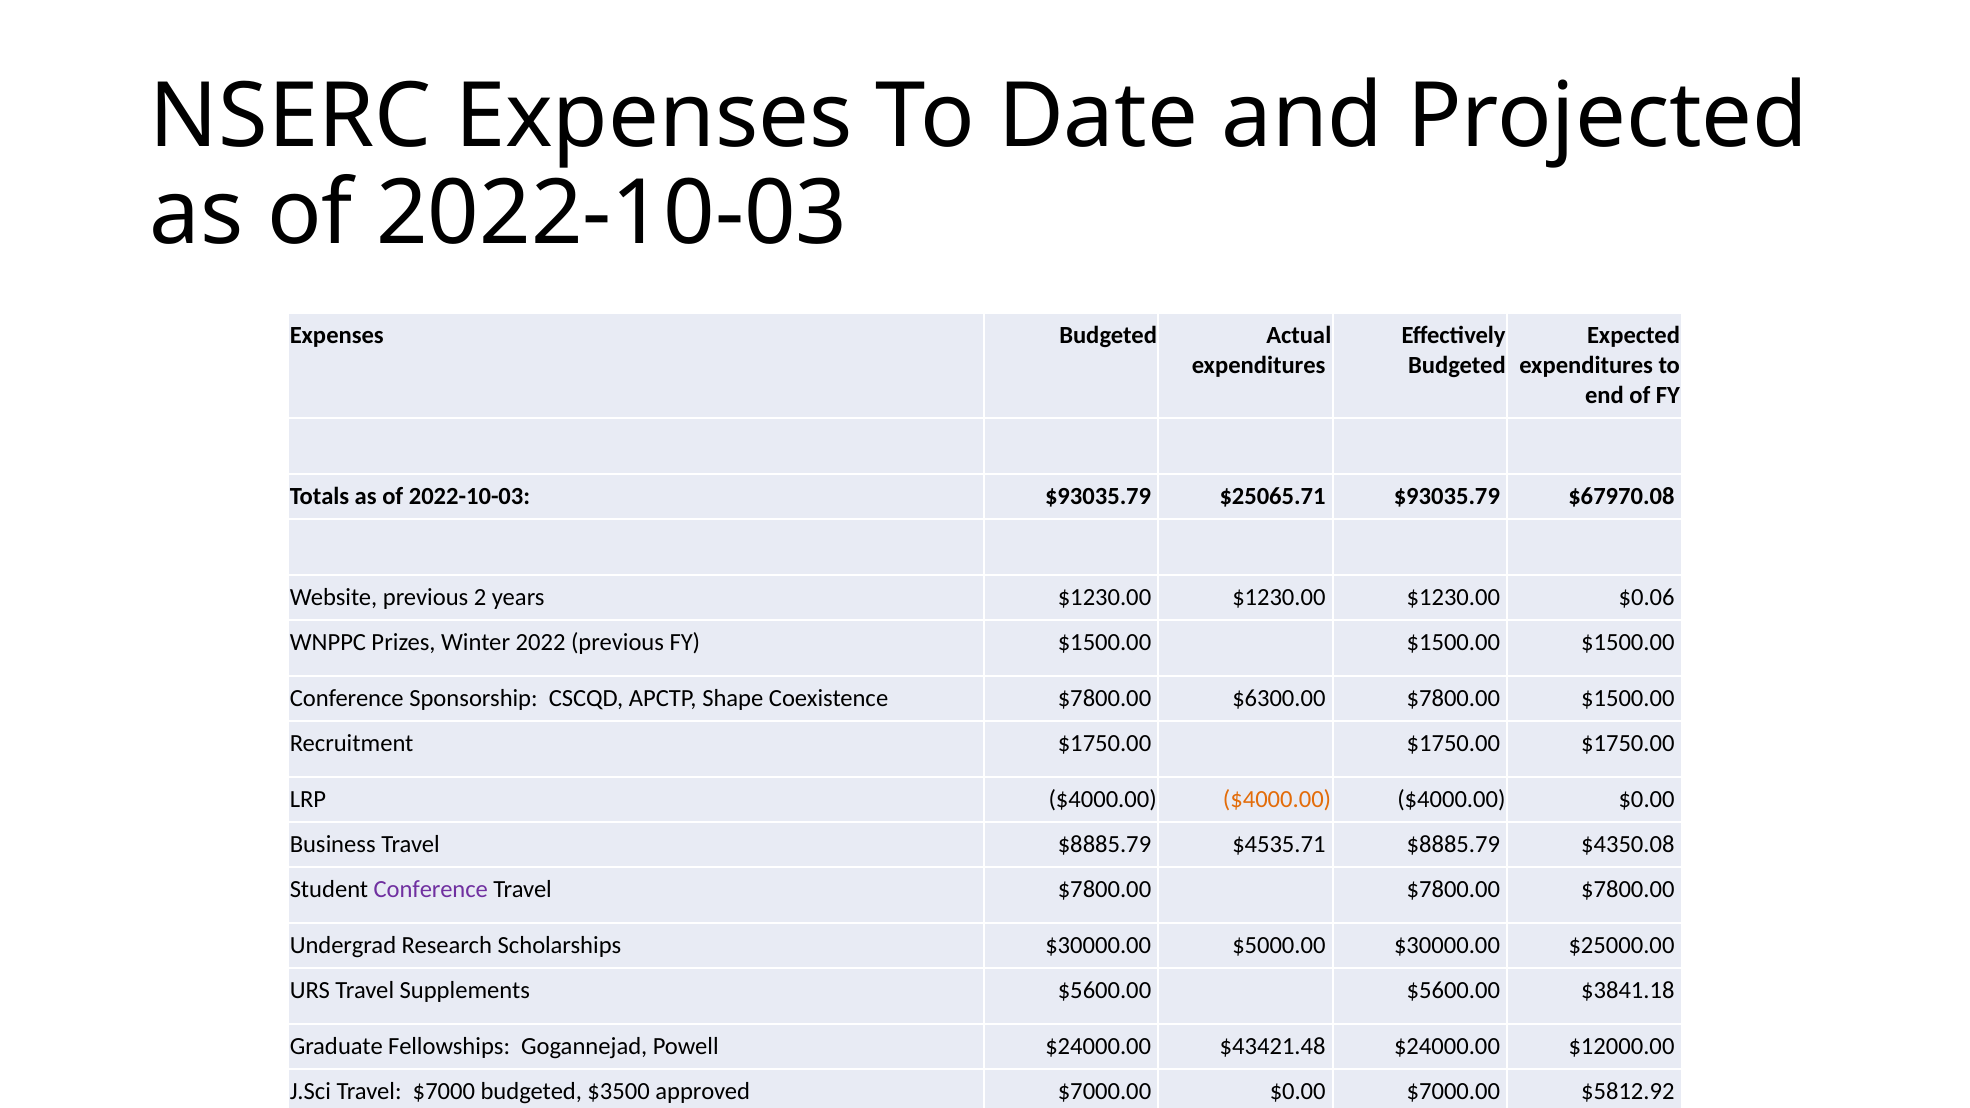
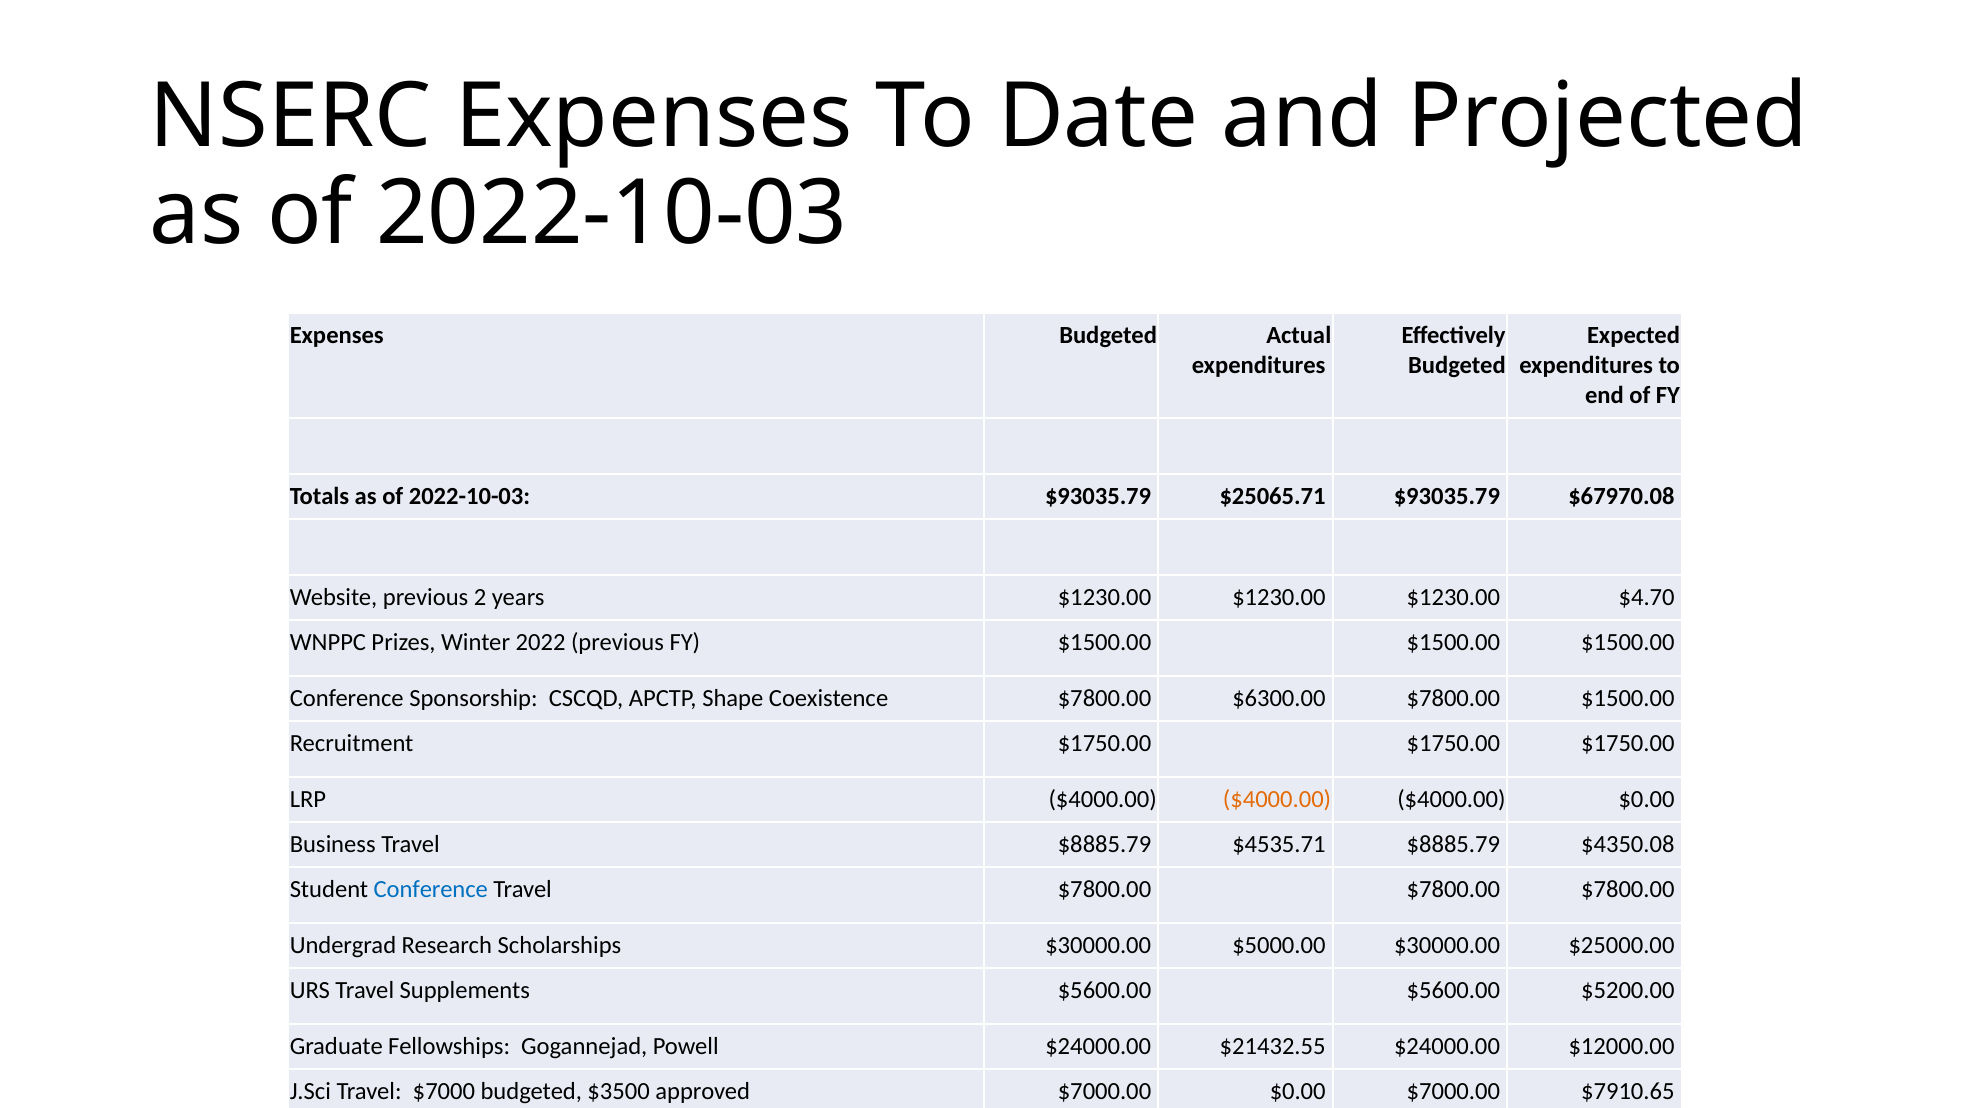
$0.06: $0.06 -> $4.70 (1647, 598)
Conference colour: purple -> blue (431, 890)
$3841.18: $3841.18 -> $5200.00 (1628, 991)
$43421.48: $43421.48 -> $21432.55 (1273, 1047)
$5812.92: $5812.92 -> $7910.65 (1628, 1092)
